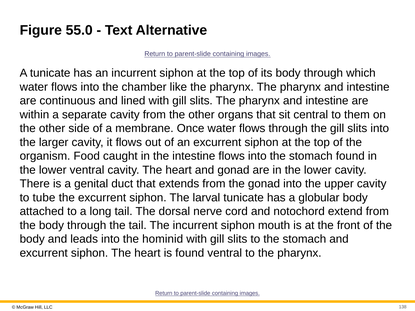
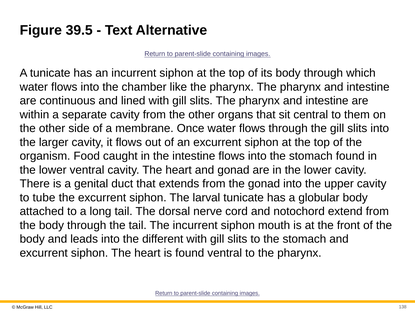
55.0: 55.0 -> 39.5 (79, 30)
hominid: hominid -> different (163, 239)
